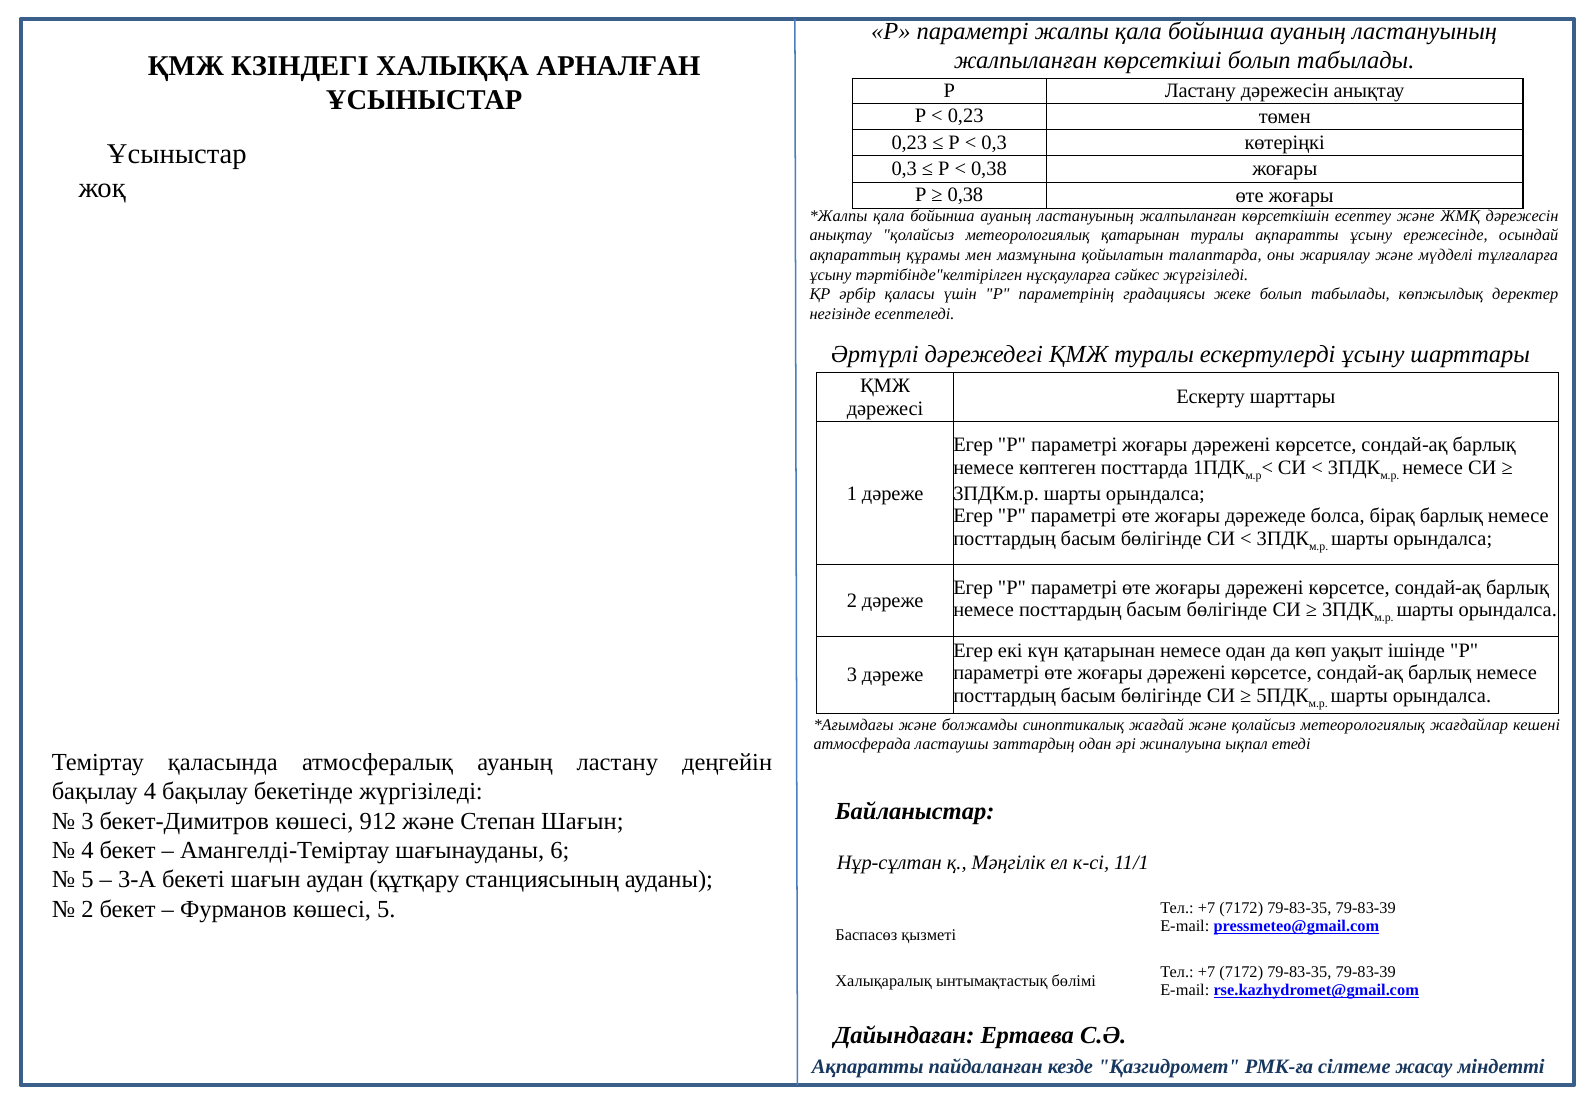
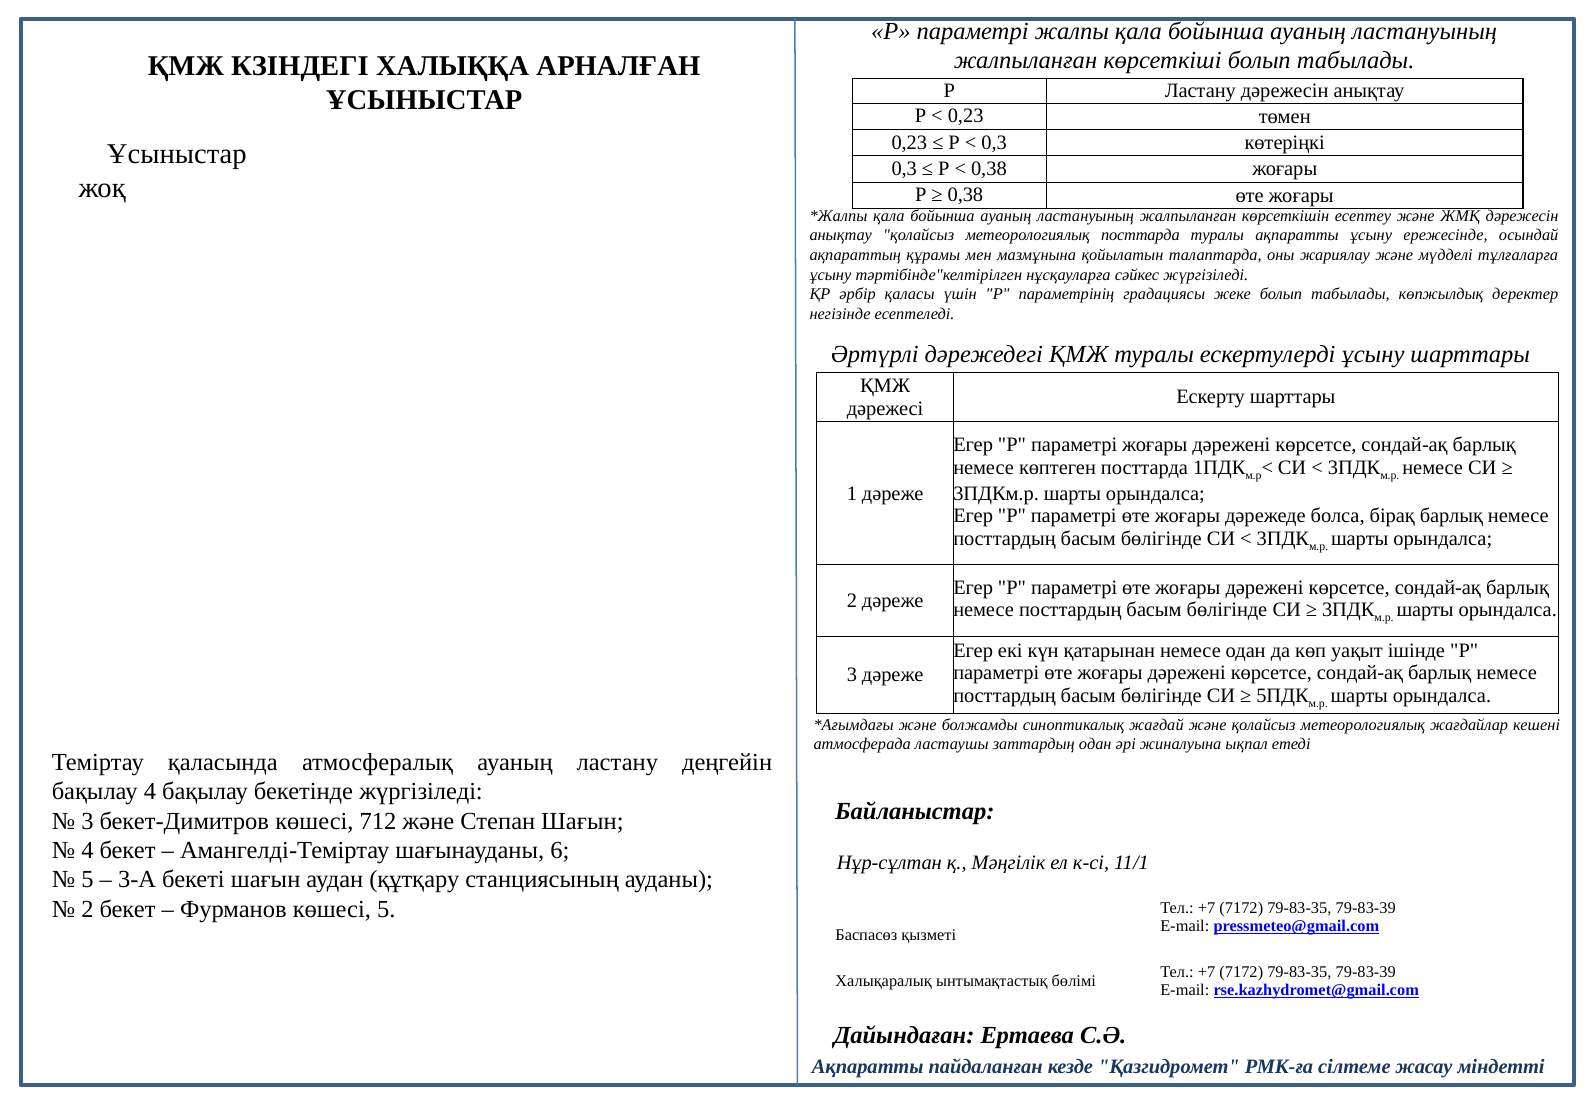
метеорологиялық қатарынан: қатарынан -> посттарда (1140, 236)
912: 912 -> 712 (378, 821)
